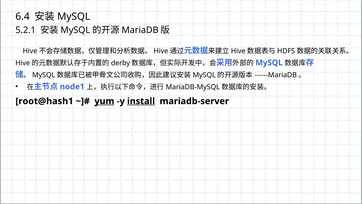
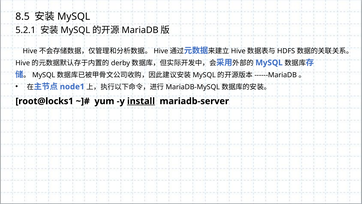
6.4: 6.4 -> 8.5 (23, 17)
root@hash1: root@hash1 -> root@locks1 (44, 101)
yum underline: present -> none (104, 101)
